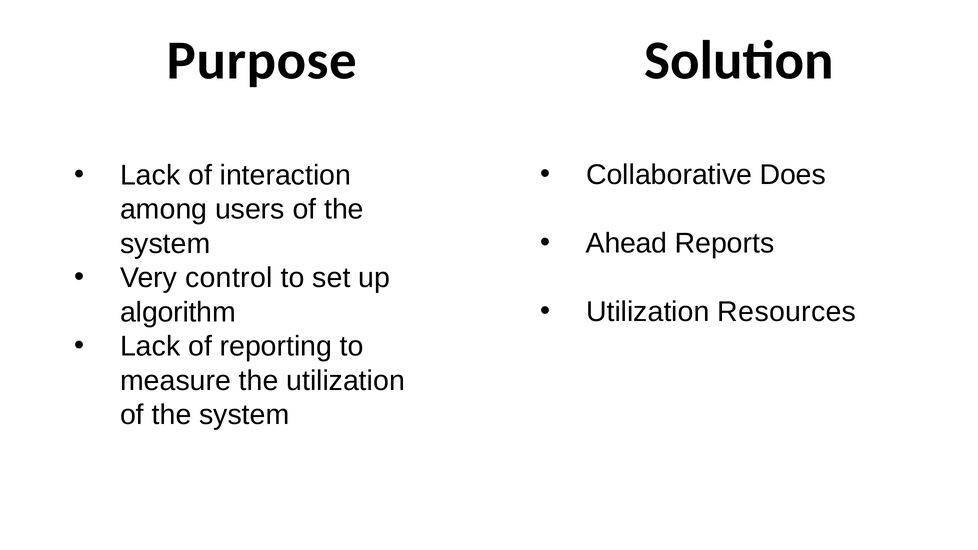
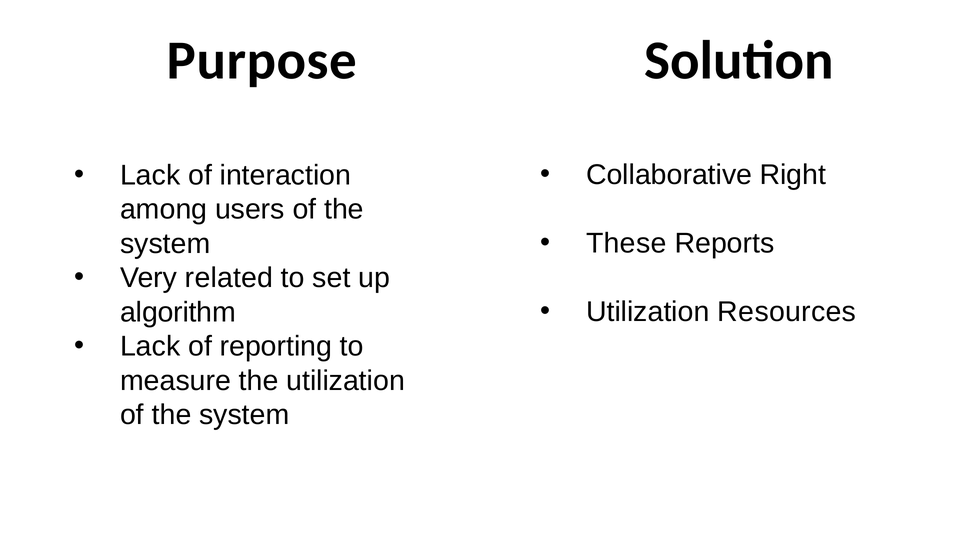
Does: Does -> Right (793, 175)
Ahead: Ahead -> These (626, 243)
control: control -> related (229, 278)
